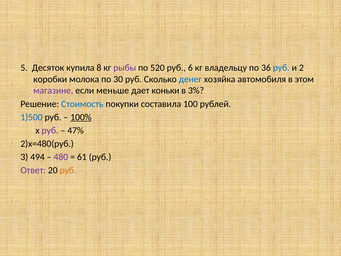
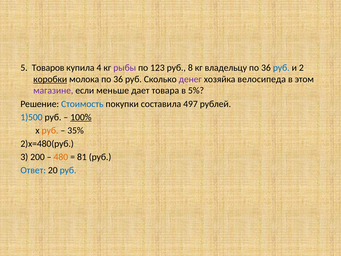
Десяток: Десяток -> Товаров (48, 68)
8: 8 -> 4 (99, 68)
520: 520 -> 123 (157, 68)
6: 6 -> 8 (190, 68)
коробки underline: none -> present (50, 79)
молока по 30: 30 -> 36 (118, 79)
денег colour: blue -> purple (190, 79)
автомобиля: автомобиля -> велосипеда (262, 79)
коньки: коньки -> товара (165, 91)
3%: 3% -> 5% (196, 91)
100: 100 -> 497 (191, 104)
руб colour: purple -> orange (50, 130)
47%: 47% -> 35% (76, 130)
494: 494 -> 200 (37, 157)
480 colour: purple -> orange (61, 157)
61: 61 -> 81 (82, 157)
Ответ colour: purple -> blue (33, 170)
руб colour: orange -> blue (68, 170)
